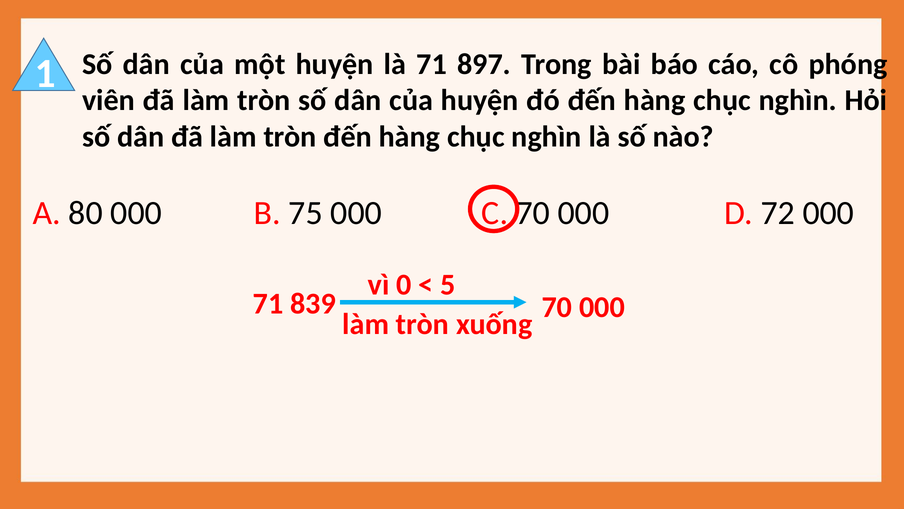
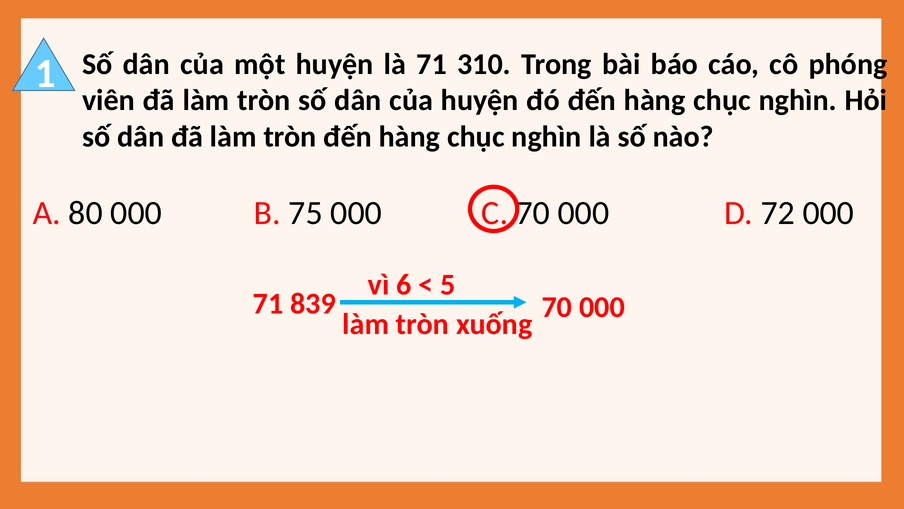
897: 897 -> 310 (484, 64)
0: 0 -> 6 (404, 284)
